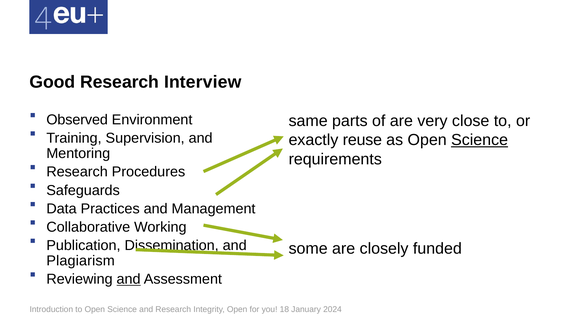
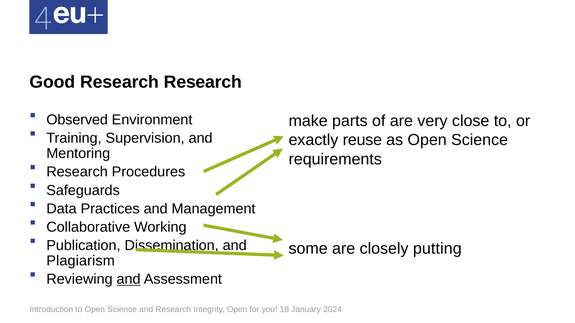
Research Interview: Interview -> Research (203, 82)
same: same -> make (308, 121)
Science underline: present -> none (480, 140)
funded: funded -> putting (437, 249)
